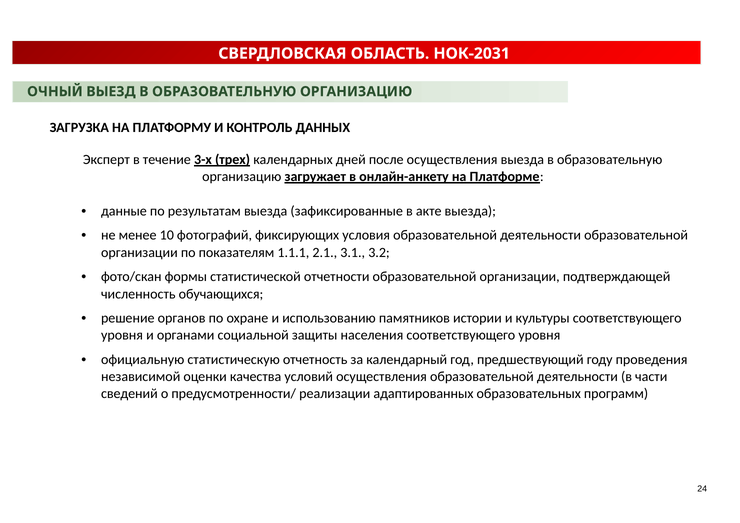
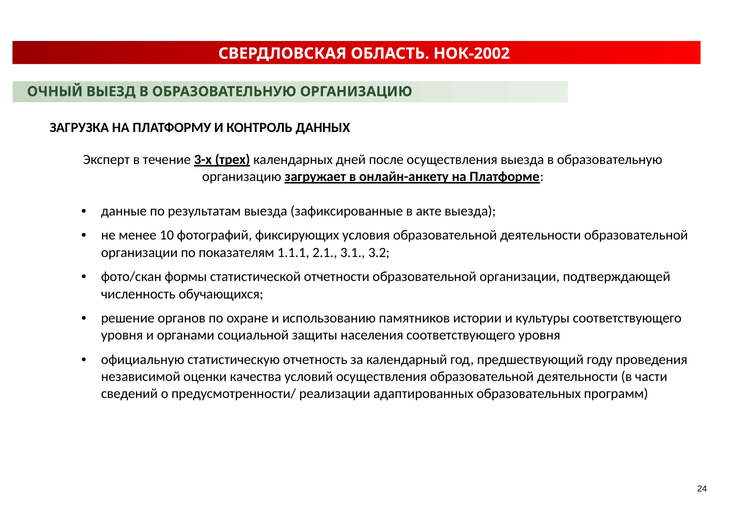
НОК-2031: НОК-2031 -> НОК-2002 (472, 54)
